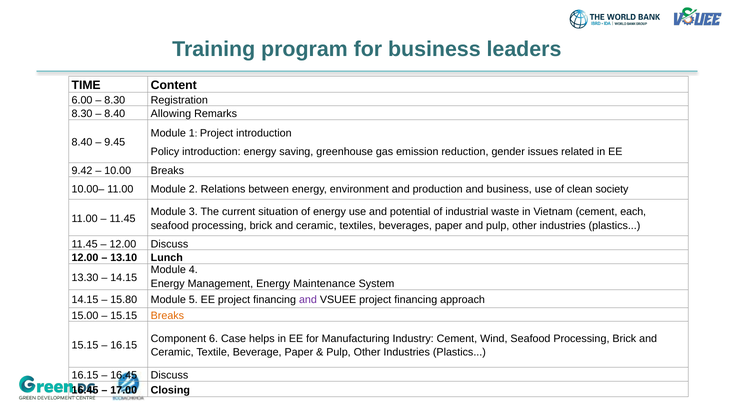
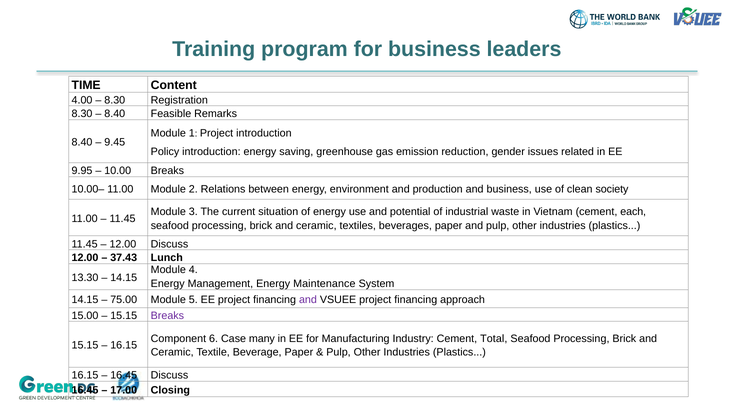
6.00: 6.00 -> 4.00 (82, 100)
Allowing: Allowing -> Feasible (171, 114)
9.42: 9.42 -> 9.95 (82, 171)
13.10: 13.10 -> 37.43 (124, 258)
15.80: 15.80 -> 75.00 (124, 300)
Breaks colour: orange -> purple (167, 315)
helps: helps -> many (262, 338)
Wind: Wind -> Total (494, 338)
